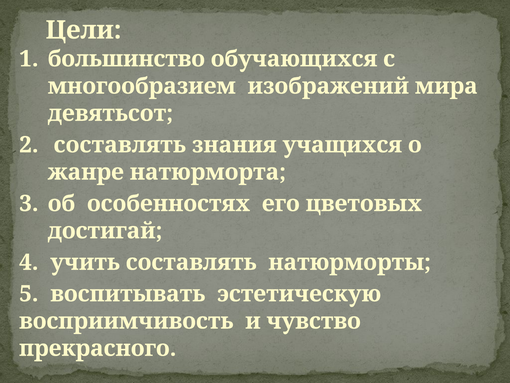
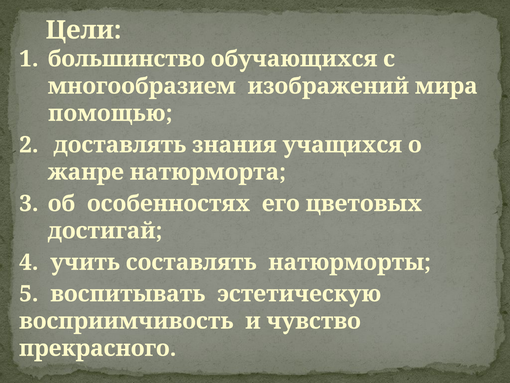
девятьсот: девятьсот -> помощью (110, 113)
составлять: составлять -> доставлять (120, 145)
